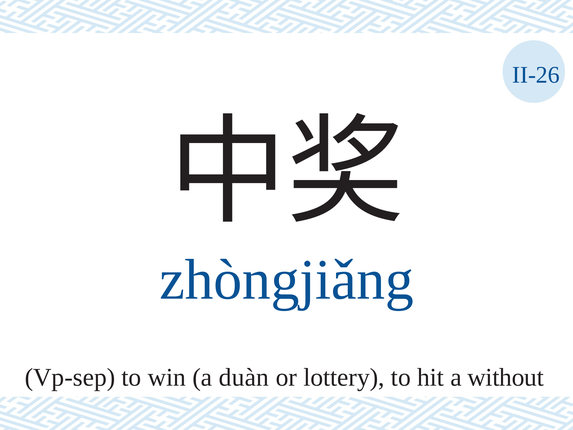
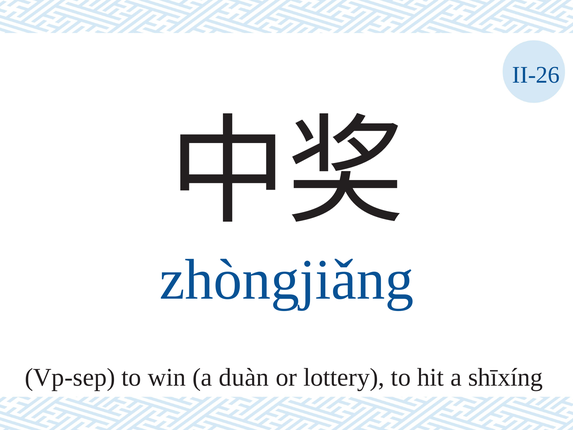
without: without -> shīxíng (505, 377)
